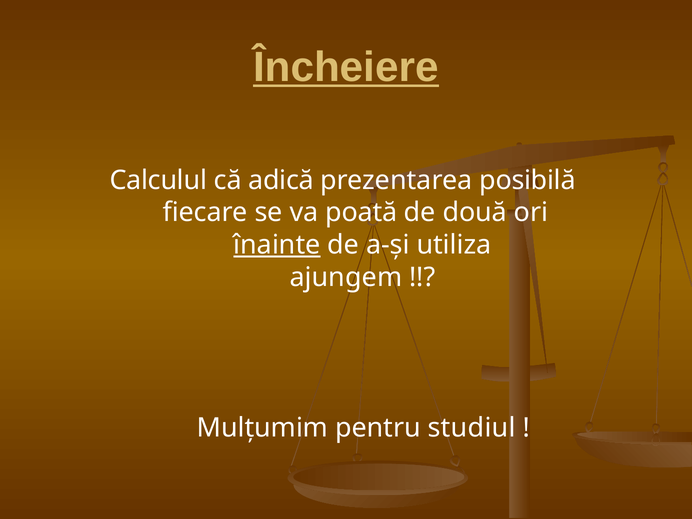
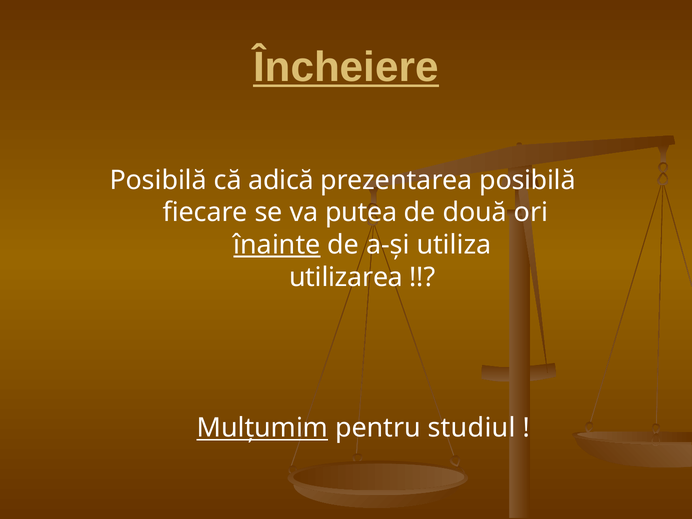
Calculul: Calculul -> Posibilă (158, 180)
poată: poată -> putea (361, 213)
ajungem: ajungem -> utilizarea (346, 277)
Mulțumim underline: none -> present (262, 428)
